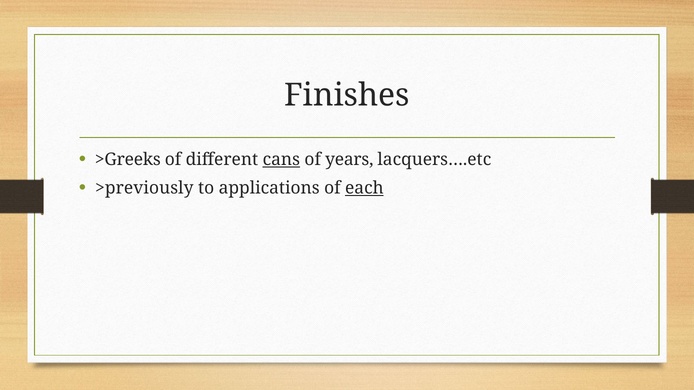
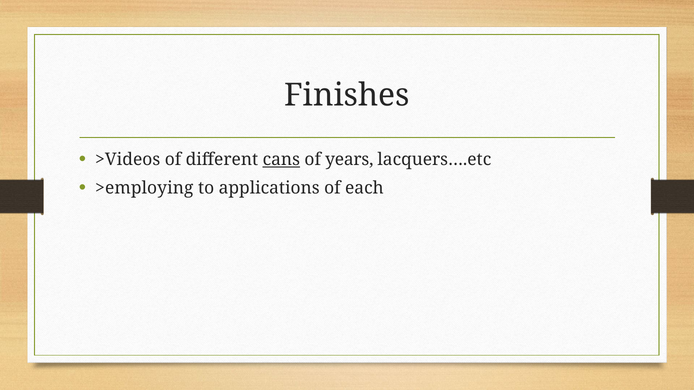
>Greeks: >Greeks -> >Videos (128, 160)
>previously: >previously -> >employing (144, 188)
each underline: present -> none (364, 188)
